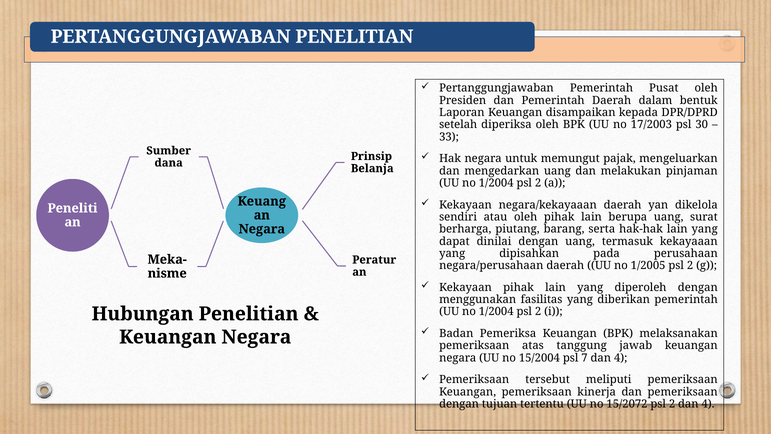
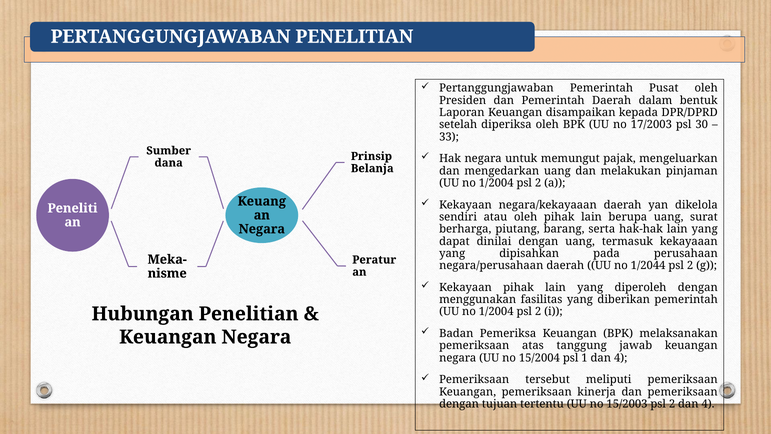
1/2005: 1/2005 -> 1/2044 (648, 265)
7: 7 -> 1 (584, 358)
15/2072: 15/2072 -> 15/2003 (627, 404)
